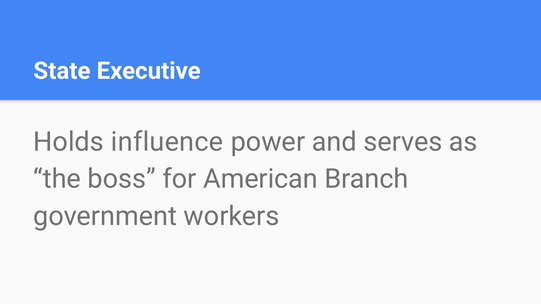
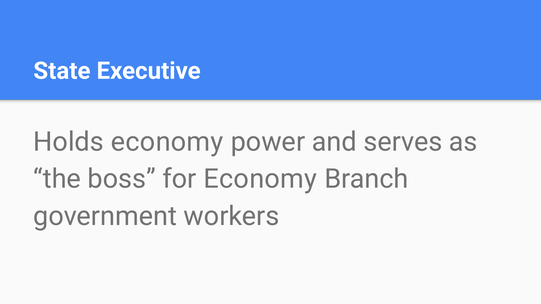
Holds influence: influence -> economy (167, 142)
for American: American -> Economy (260, 179)
